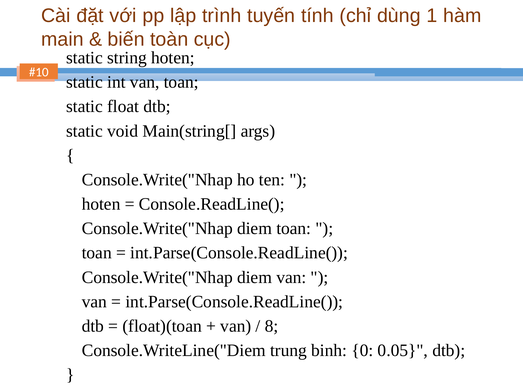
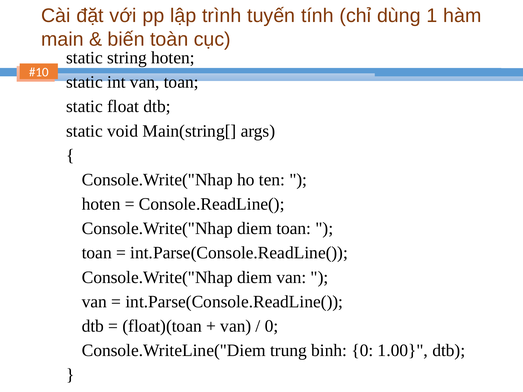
8: 8 -> 0 (272, 326)
0.05: 0.05 -> 1.00 (403, 351)
